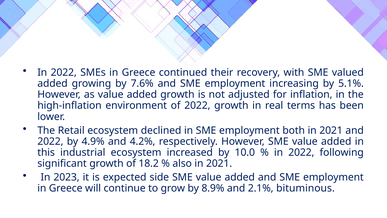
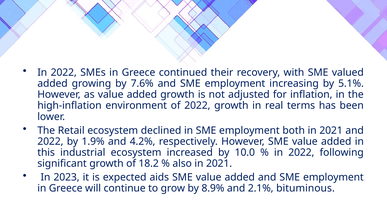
4.9%: 4.9% -> 1.9% (93, 141)
side: side -> aids (159, 177)
